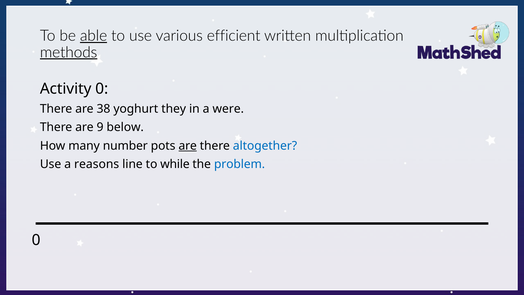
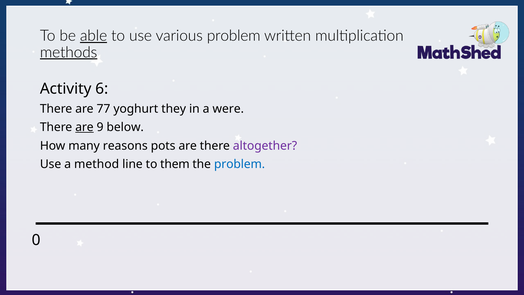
various efficient: efficient -> problem (234, 36)
Activity 0: 0 -> 6 (102, 89)
38: 38 -> 77 (103, 109)
are underline: none -> present (84, 127)
number: number -> reasons (125, 146)
are underline: present -> none (188, 146)
altogether colour: blue -> purple (265, 146)
reasons: reasons -> method (97, 164)
while: while -> them (175, 164)
